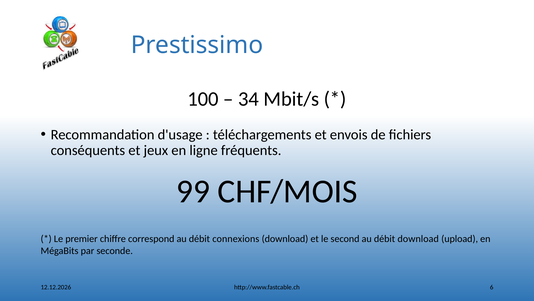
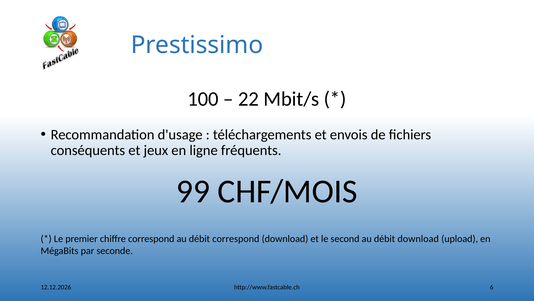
34: 34 -> 22 (249, 99)
débit connexions: connexions -> correspond (236, 238)
